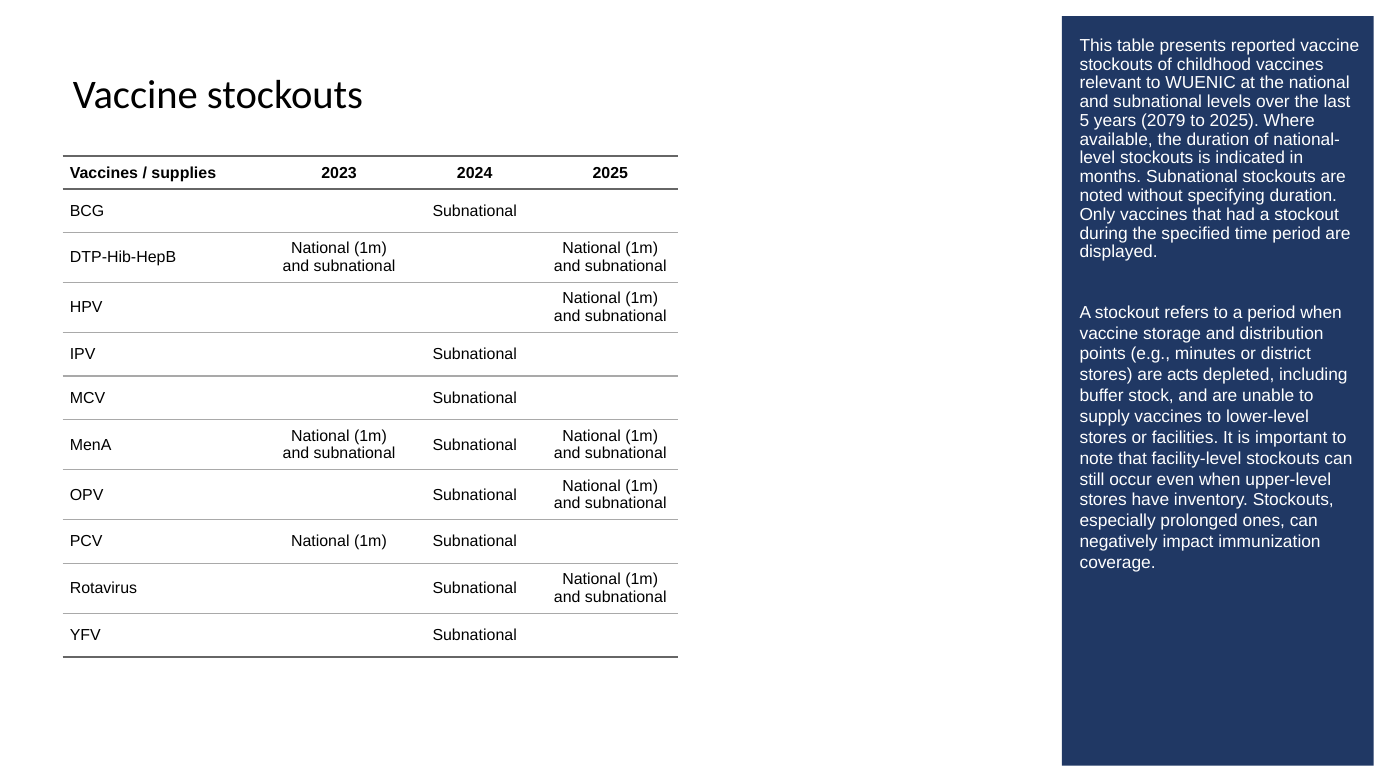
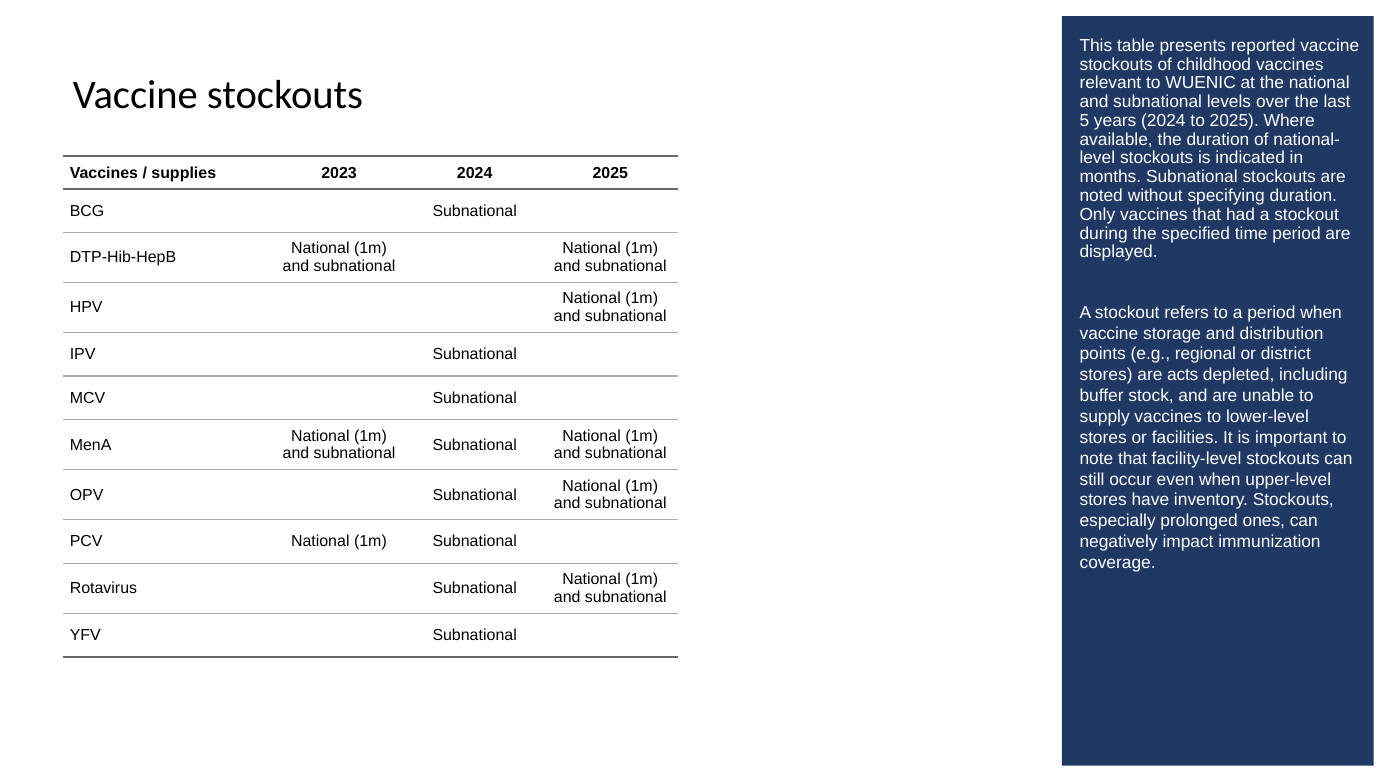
years 2079: 2079 -> 2024 (1163, 121)
minutes: minutes -> regional (1205, 354)
